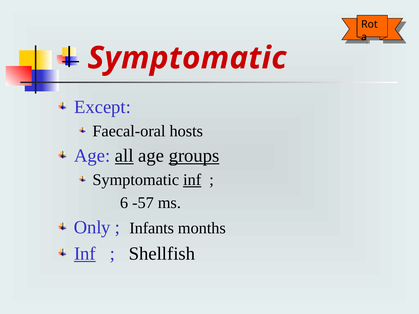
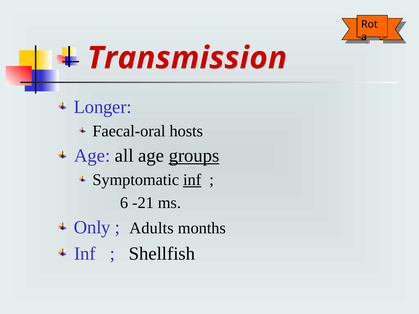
Symptomatic: Symptomatic -> Transmission (187, 58)
Except: Except -> Longer (103, 107)
all underline: present -> none (124, 156)
-57: -57 -> -21 (143, 203)
Infants: Infants -> Adults (152, 228)
Inf underline: present -> none (85, 254)
